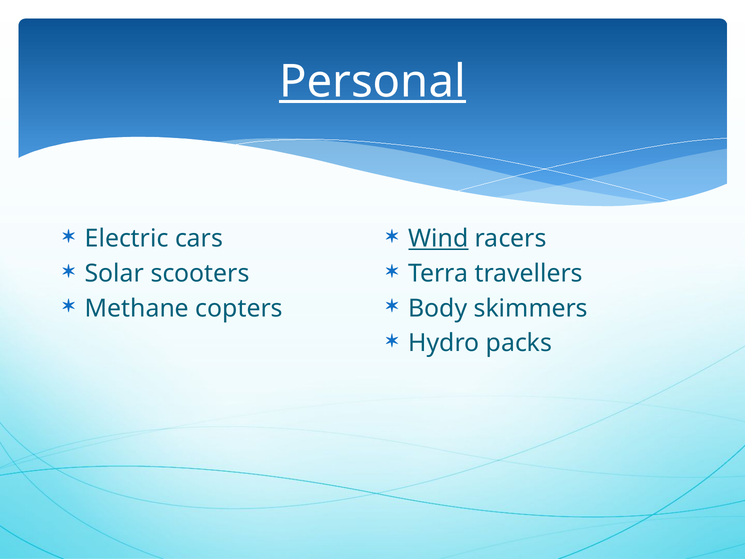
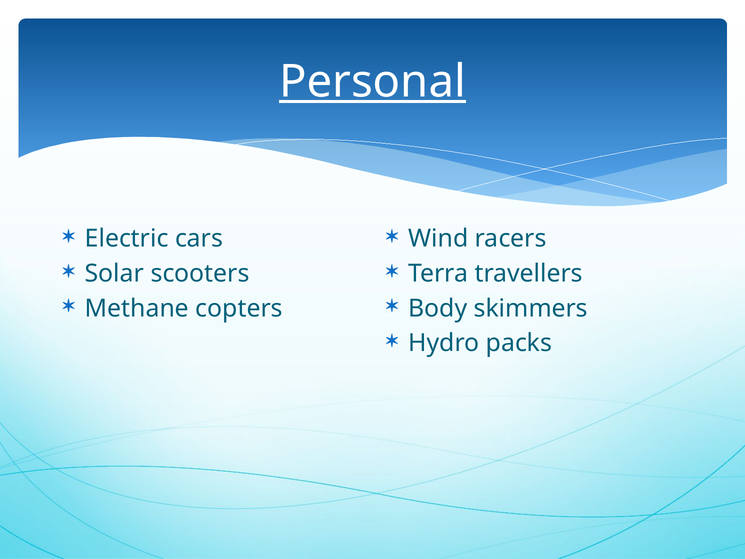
Wind underline: present -> none (438, 239)
